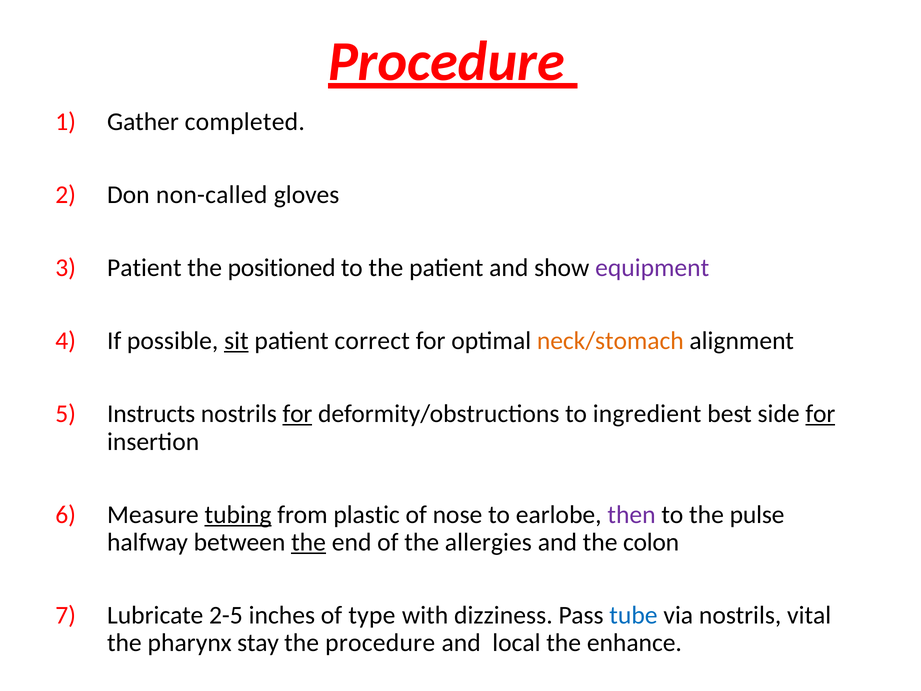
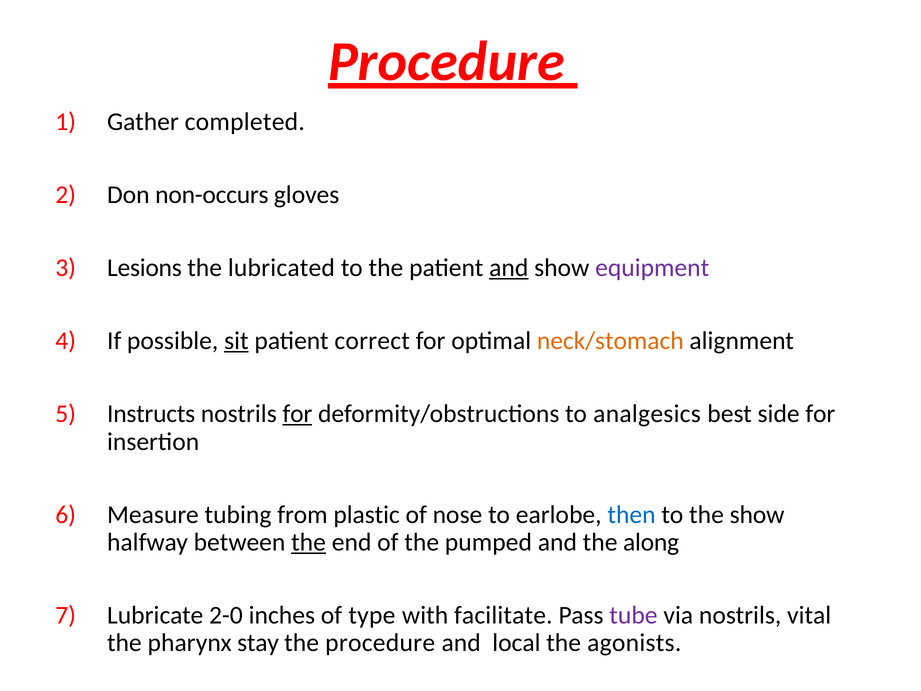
non-called: non-called -> non-occurs (212, 195)
Patient: Patient -> Lesions (144, 268)
positioned: positioned -> lubricated (281, 268)
and underline: none -> present (509, 268)
ingredient: ingredient -> analgesics (647, 414)
for underline: present -> none (820, 414)
tubing underline: present -> none (238, 514)
then colour: purple -> blue (632, 514)
the pulse: pulse -> show (757, 514)
allergies: allergies -> pumped (488, 542)
colon: colon -> along (651, 542)
2-5: 2-5 -> 2-0 (226, 615)
dizziness: dizziness -> facilitate (503, 615)
tube colour: blue -> purple (633, 615)
enhance: enhance -> agonists (634, 643)
